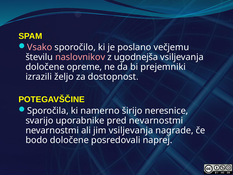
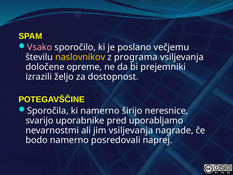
naslovnikov colour: pink -> yellow (80, 57)
ugodnejša: ugodnejša -> programa (136, 57)
pred nevarnostmi: nevarnostmi -> uporabljamo (156, 120)
bodo določene: določene -> namerno (69, 140)
